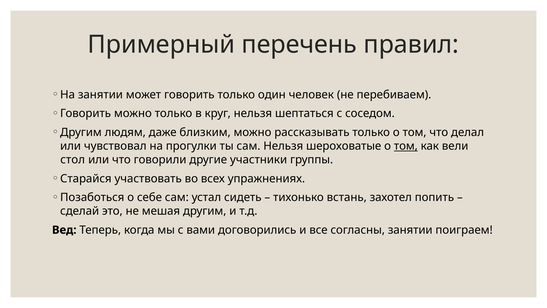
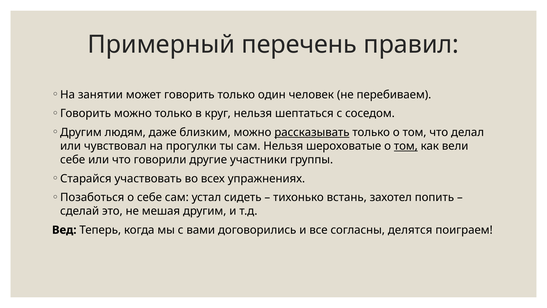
рассказывать underline: none -> present (312, 132)
стол: стол -> себе (73, 160)
согласны занятии: занятии -> делятся (410, 230)
